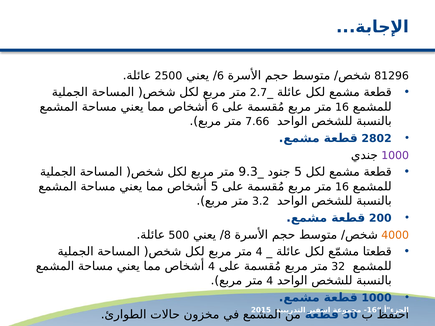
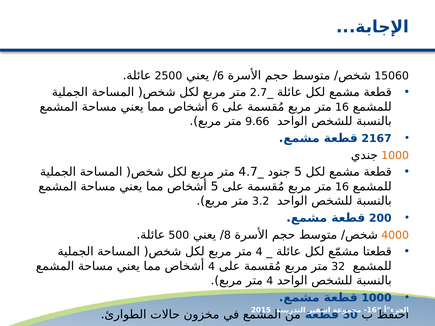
81296: 81296 -> 15060 (392, 76)
7.66: 7.66 -> 9.66 (257, 122)
2802: 2802 -> 2167 (377, 139)
1000 colour: purple -> orange (395, 156)
9.3: 9.3 -> 4.7 (248, 172)
